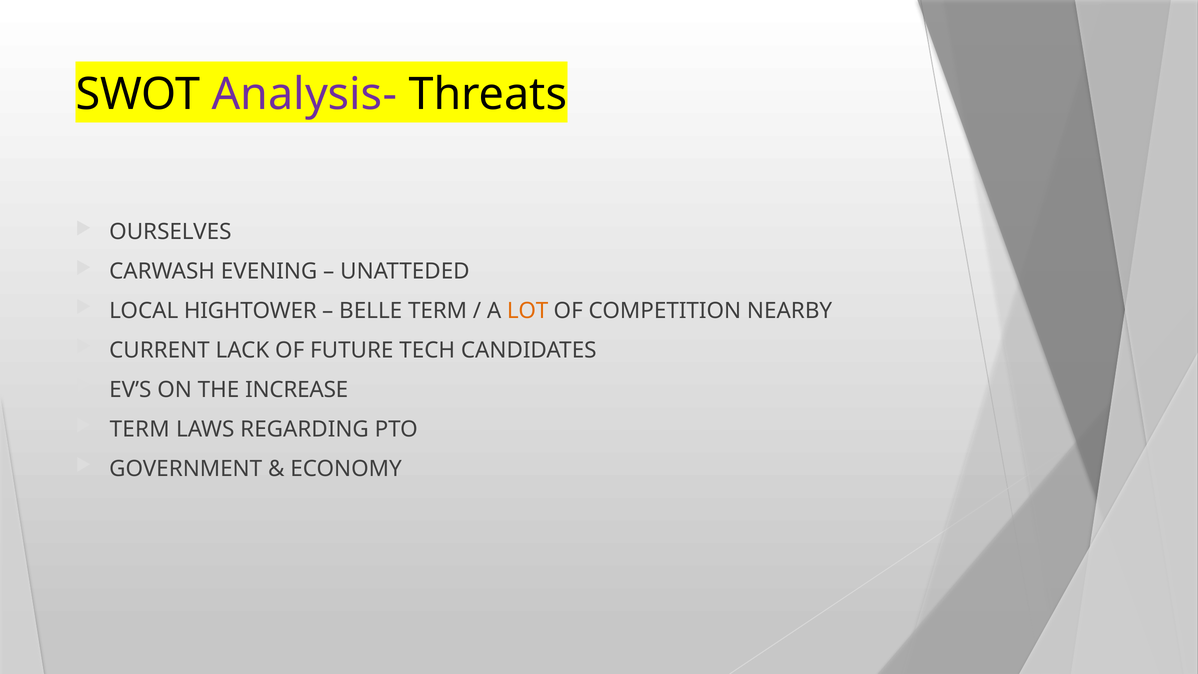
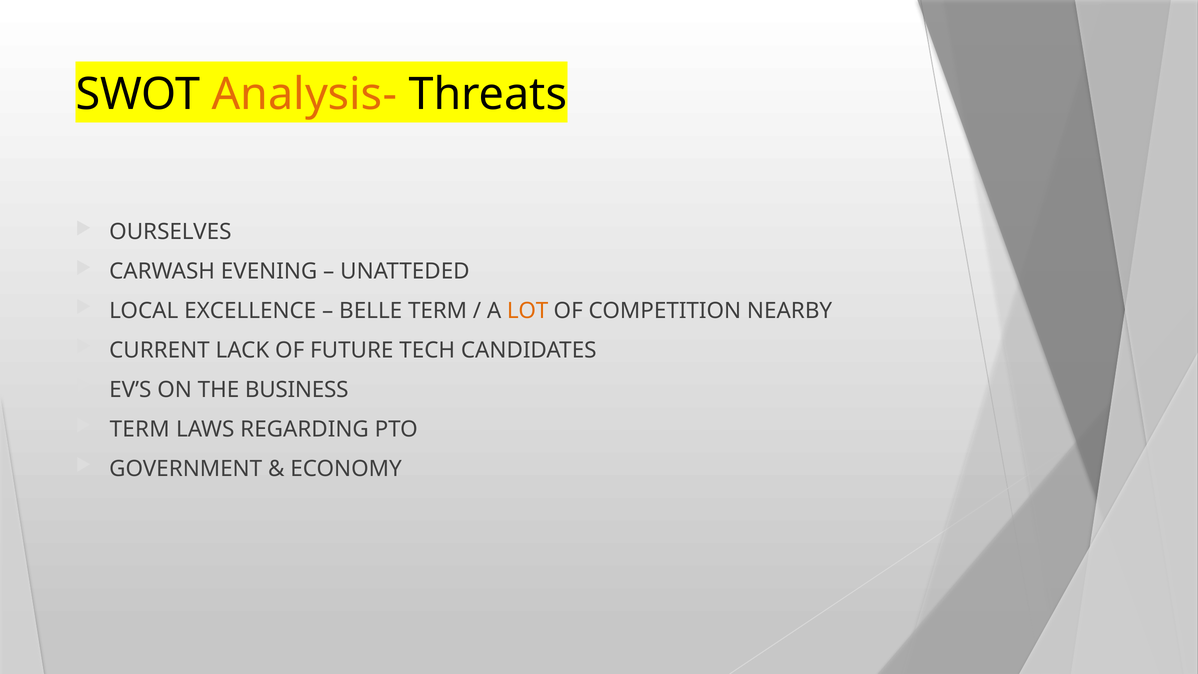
Analysis- colour: purple -> orange (304, 94)
HIGHTOWER: HIGHTOWER -> EXCELLENCE (250, 311)
INCREASE: INCREASE -> BUSINESS (297, 390)
